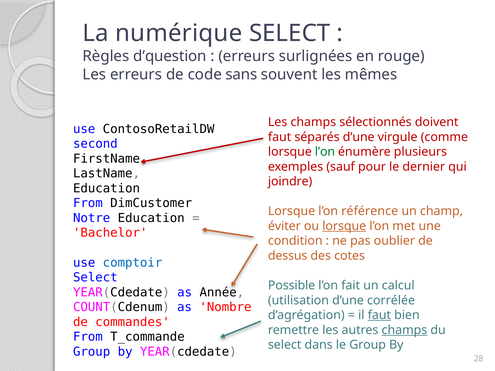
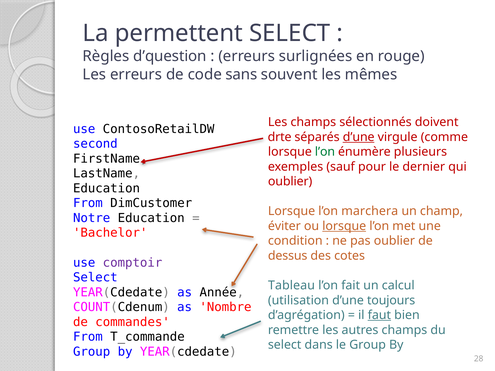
numérique: numérique -> permettent (179, 33)
faut: faut -> drte (280, 137)
d’une underline: none -> present (359, 137)
joindre: joindre -> oublier (290, 182)
référence: référence -> marchera (370, 211)
comptoir colour: blue -> purple (133, 263)
Possible: Possible -> Tableau (291, 286)
corrélée: corrélée -> toujours (391, 300)
champs underline: present -> none (404, 330)
